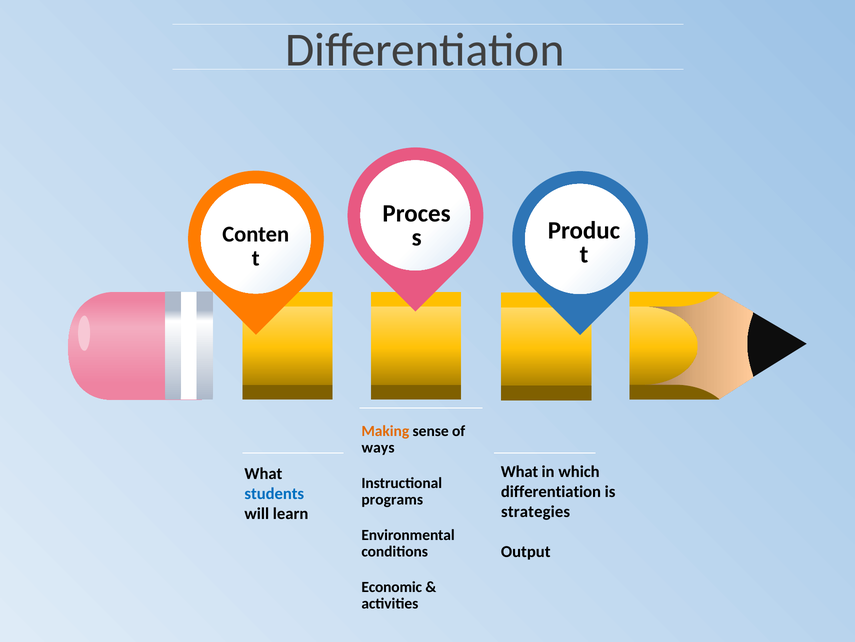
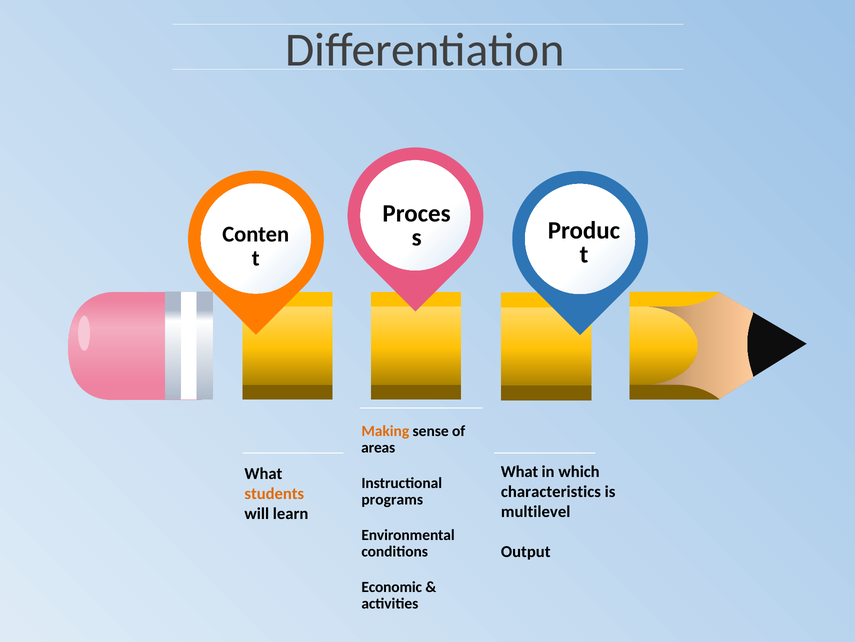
ways: ways -> areas (378, 447)
differentiation: differentiation -> characteristics (551, 491)
students colour: blue -> orange (274, 493)
strategies: strategies -> multilevel (536, 511)
